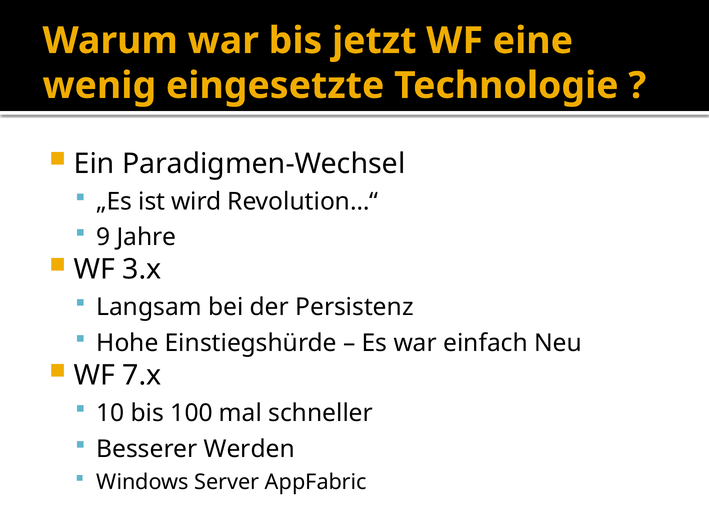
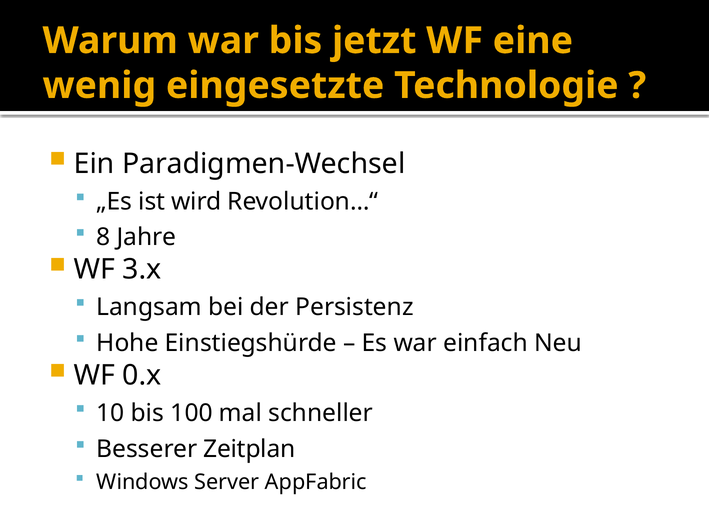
9: 9 -> 8 (103, 238)
7.x: 7.x -> 0.x (142, 376)
Werden: Werden -> Zeitplan (249, 450)
